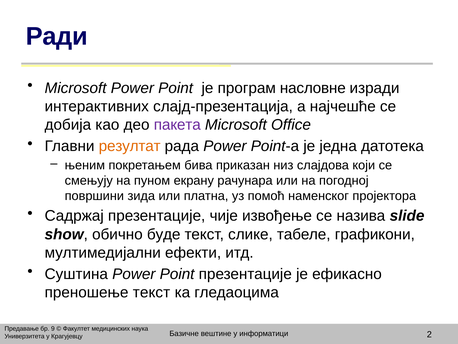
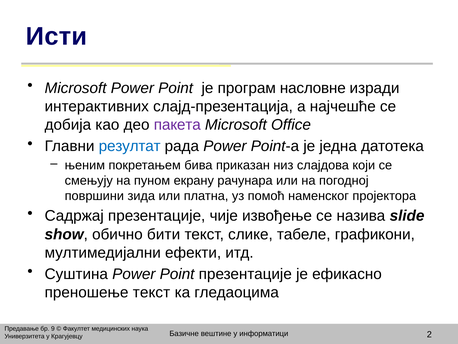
Ради: Ради -> Исти (56, 37)
резултат colour: orange -> blue (130, 146)
буде: буде -> бити (164, 234)
